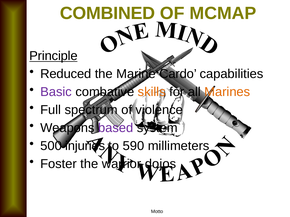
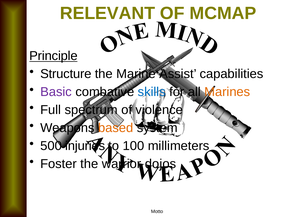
COMBINED: COMBINED -> RELEVANT (107, 13)
Reduced: Reduced -> Structure (66, 74)
Cardo: Cardo -> Assist (178, 74)
skills colour: orange -> blue (152, 92)
based colour: purple -> orange (116, 128)
590: 590 -> 100 (133, 146)
